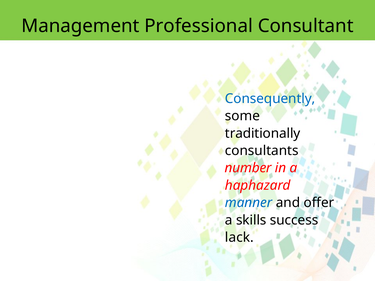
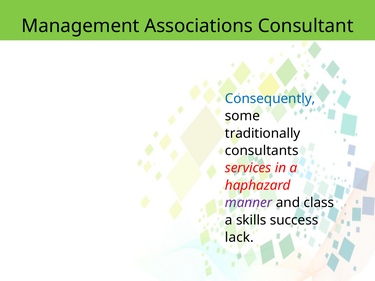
Professional: Professional -> Associations (199, 26)
number: number -> services (248, 168)
manner colour: blue -> purple (249, 203)
offer: offer -> class (319, 203)
